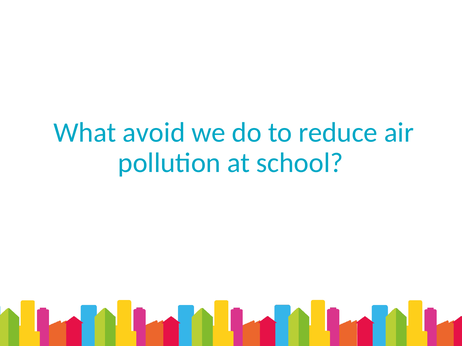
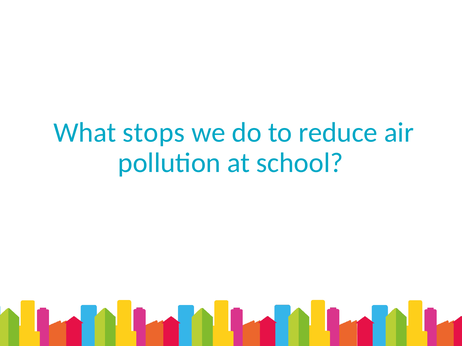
avoid: avoid -> stops (154, 133)
